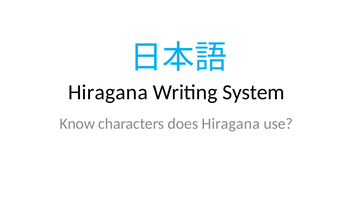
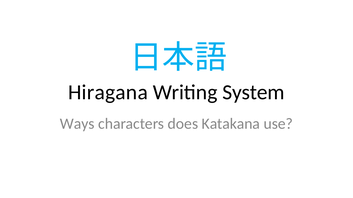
Know: Know -> Ways (77, 124)
does Hiragana: Hiragana -> Katakana (231, 124)
